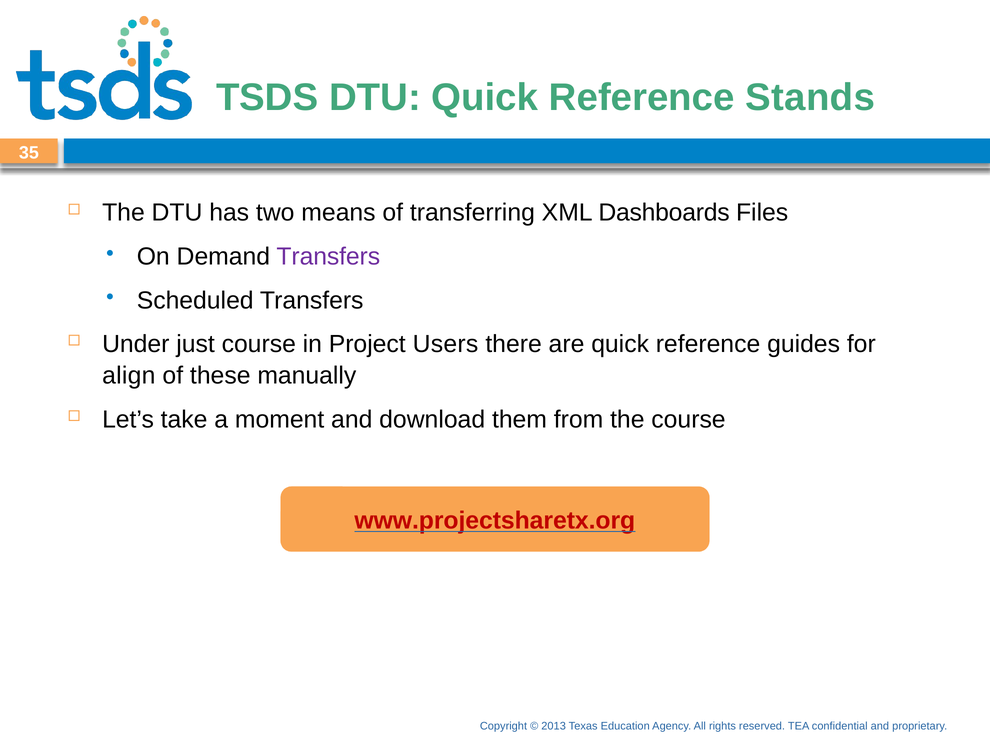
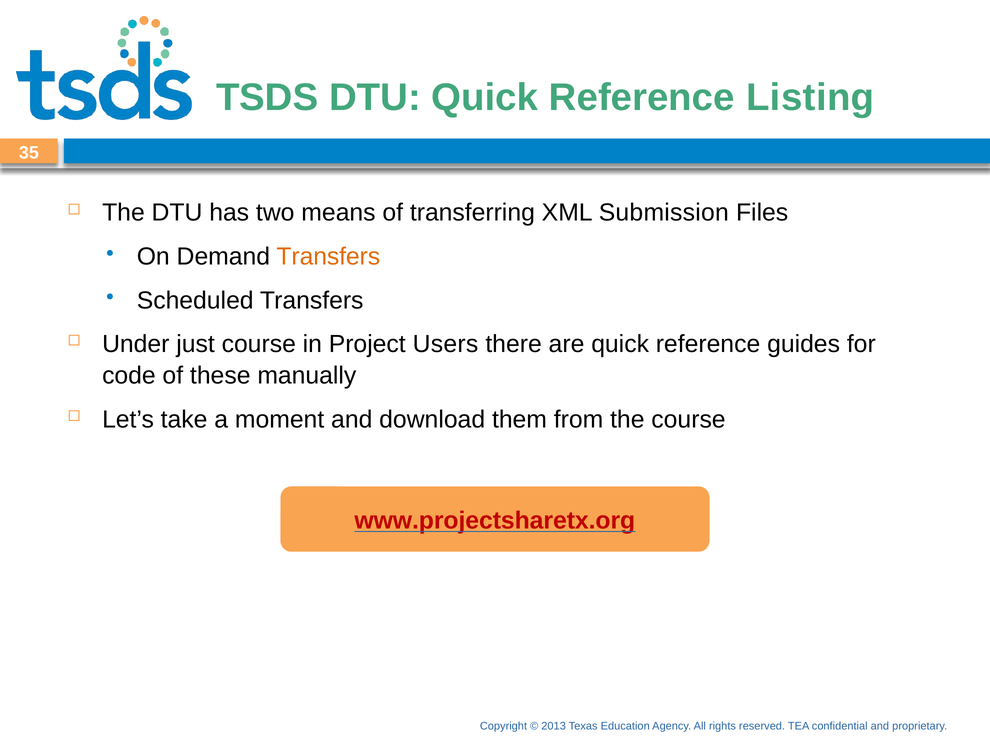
Stands: Stands -> Listing (810, 98)
Dashboards: Dashboards -> Submission (664, 213)
Transfers colour: purple -> orange (328, 257)
align: align -> code (129, 376)
